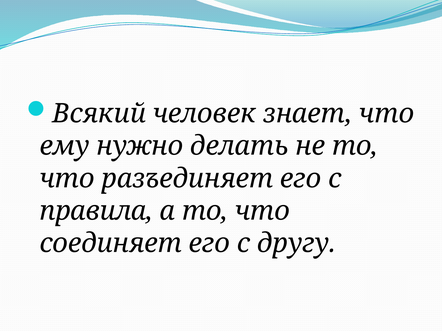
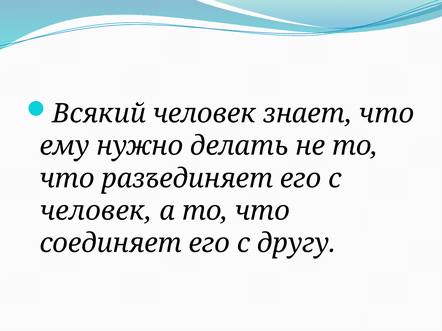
правила: правила -> человек (96, 211)
